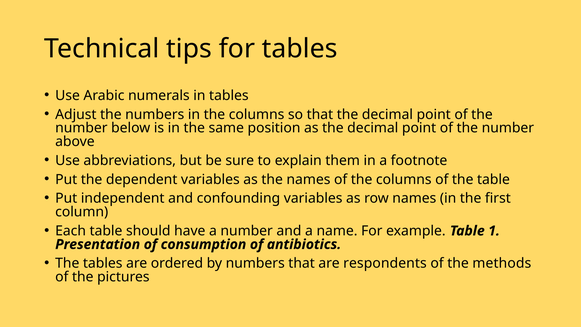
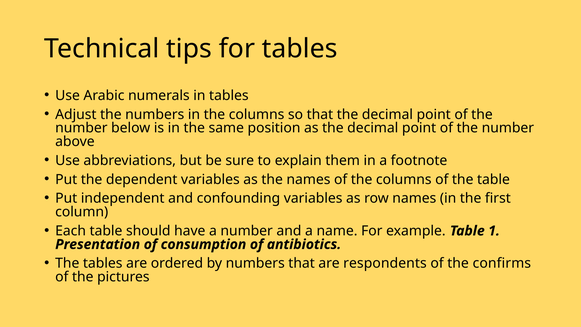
methods: methods -> confirms (502, 263)
